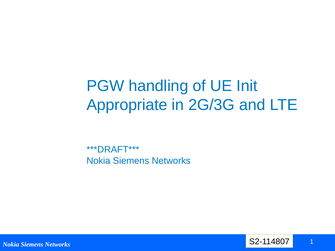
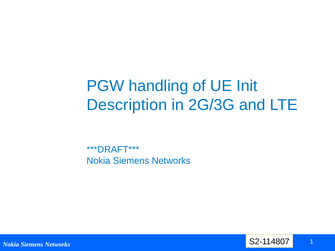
Appropriate: Appropriate -> Description (127, 105)
